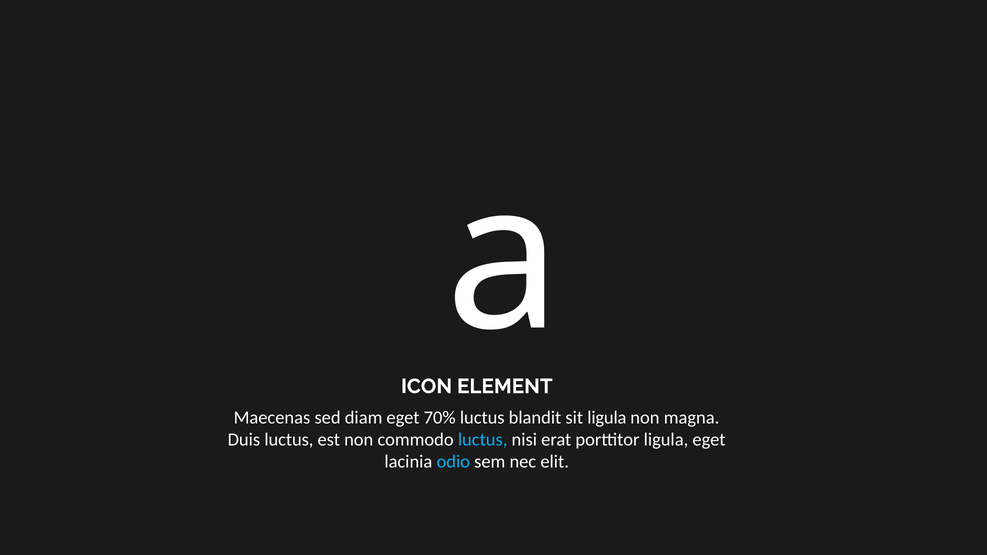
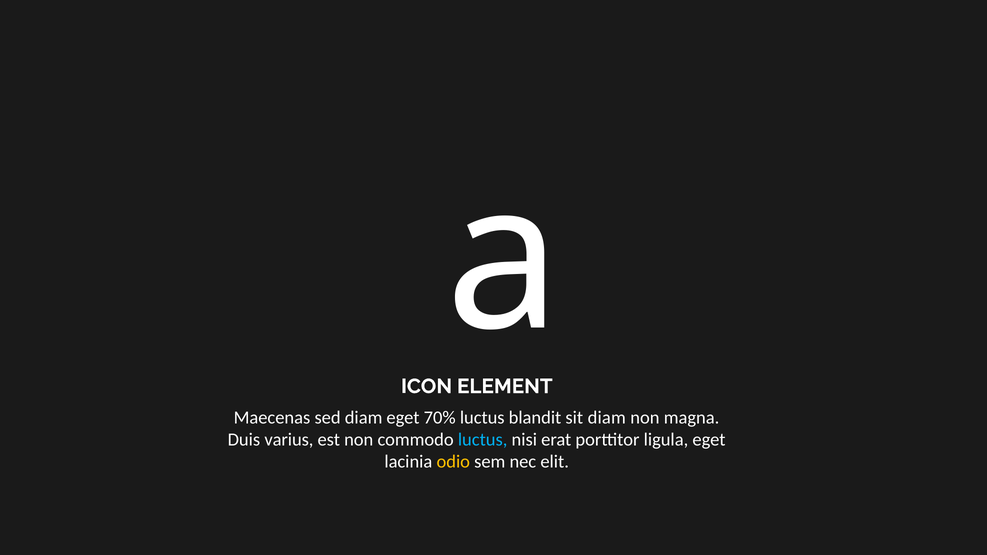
sit ligula: ligula -> diam (607, 418)
Duis luctus: luctus -> varius (289, 440)
odio colour: light blue -> yellow (453, 462)
